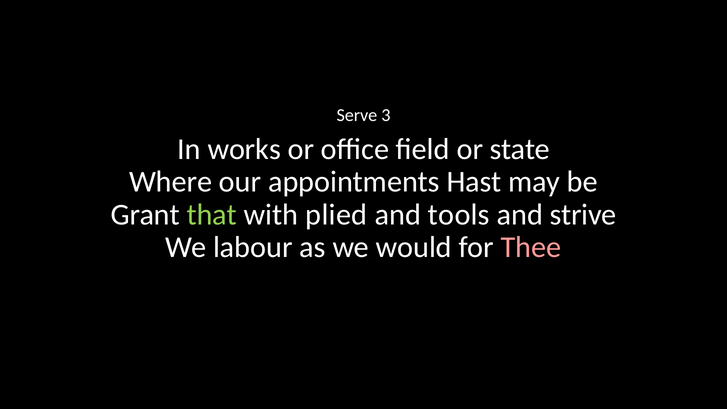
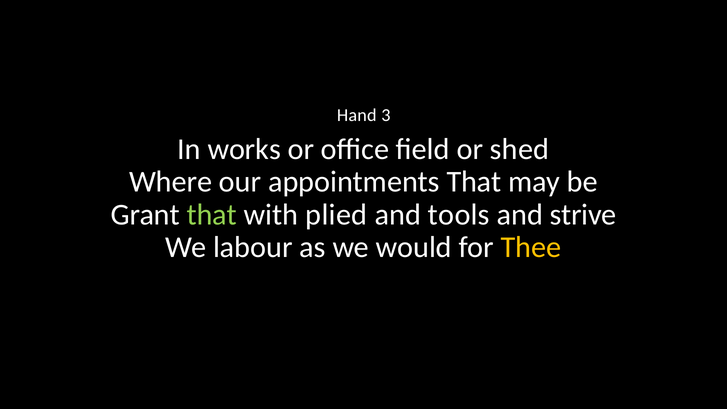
Serve: Serve -> Hand (357, 115)
state: state -> shed (520, 149)
appointments Hast: Hast -> That (474, 182)
Thee colour: pink -> yellow (531, 247)
